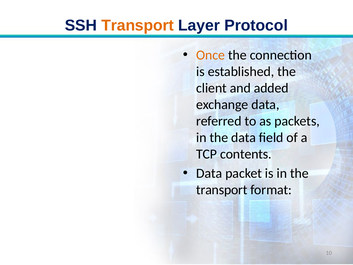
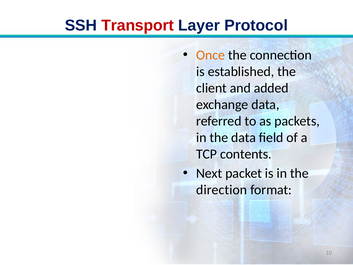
Transport colour: orange -> red (138, 26)
Data: Data -> Next (209, 173)
transport: transport -> direction (222, 190)
